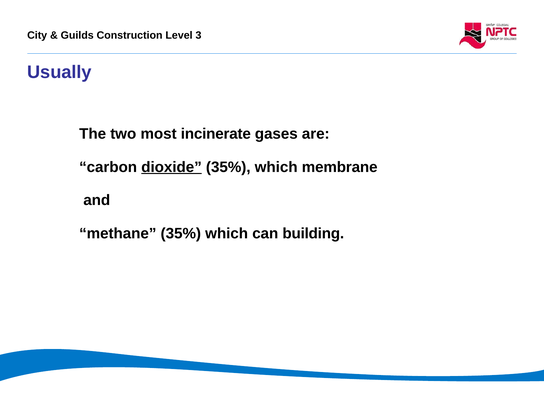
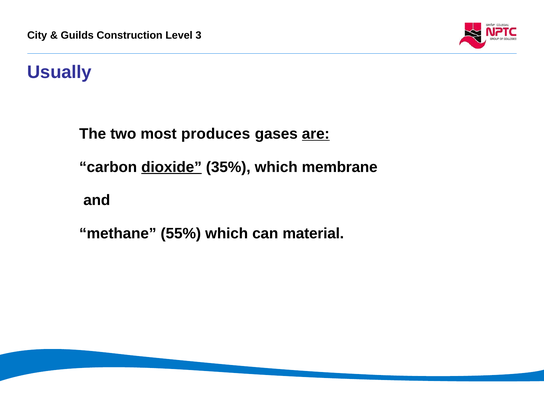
incinerate: incinerate -> produces (216, 134)
are underline: none -> present (316, 134)
methane 35%: 35% -> 55% (181, 234)
building: building -> material (313, 234)
